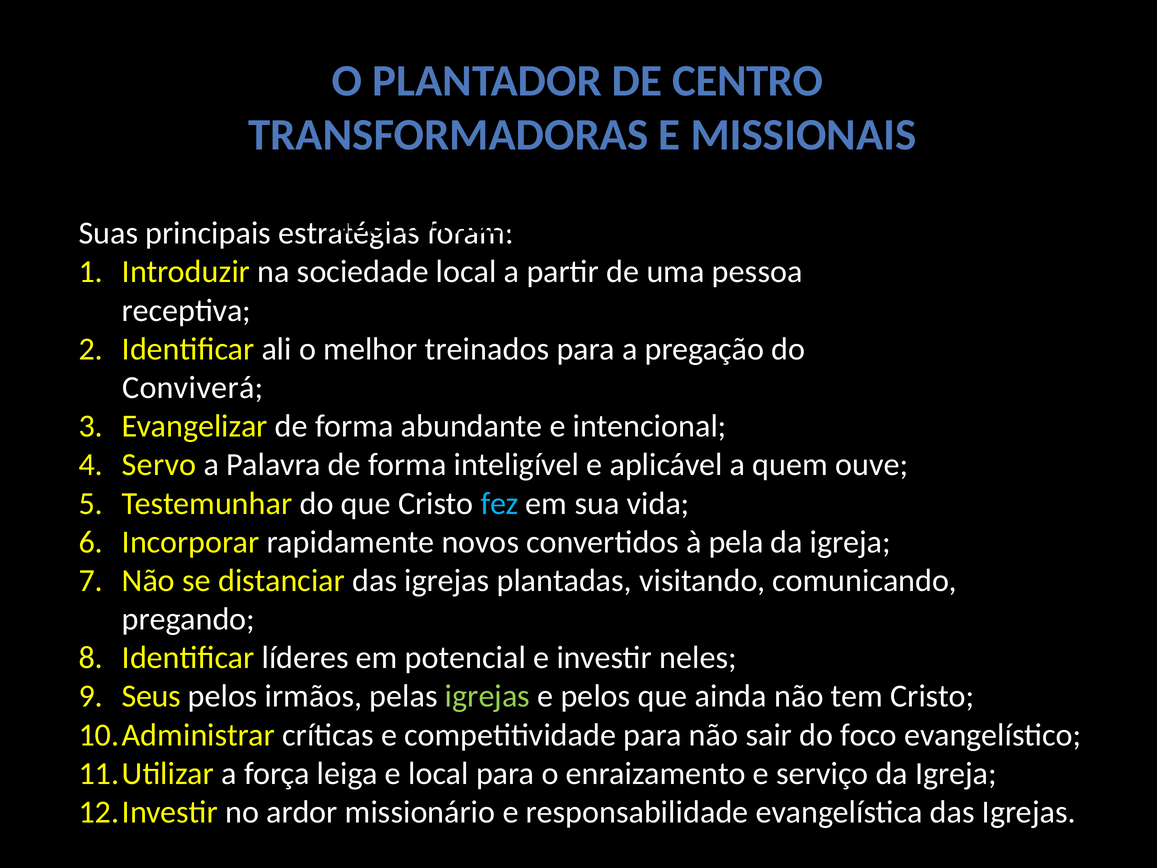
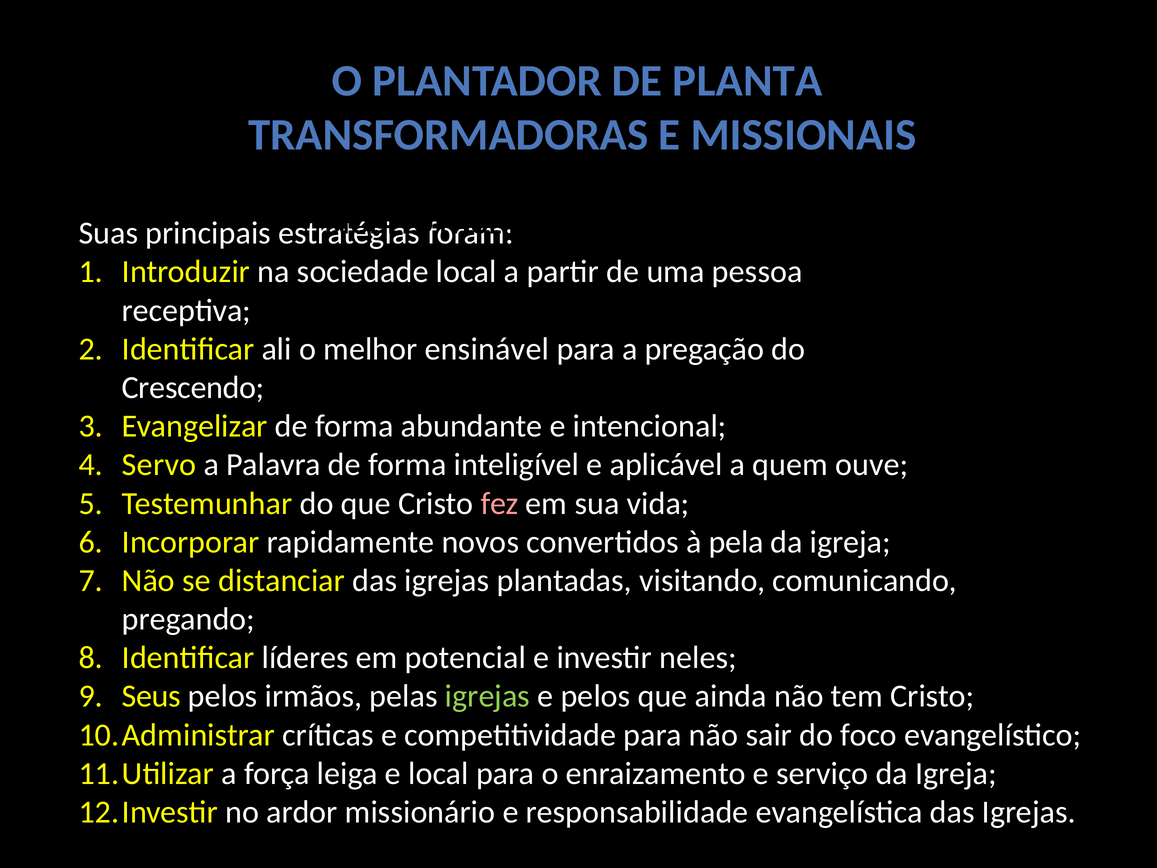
CENTRO: CENTRO -> PLANTA (747, 81)
treinados: treinados -> ensinável (487, 349)
Conviverá: Conviverá -> Crescendo (193, 388)
fez colour: light blue -> pink (500, 503)
